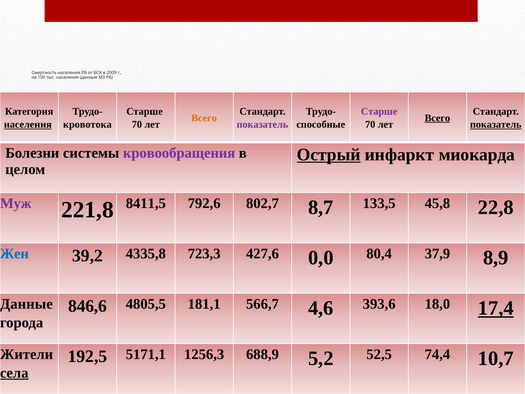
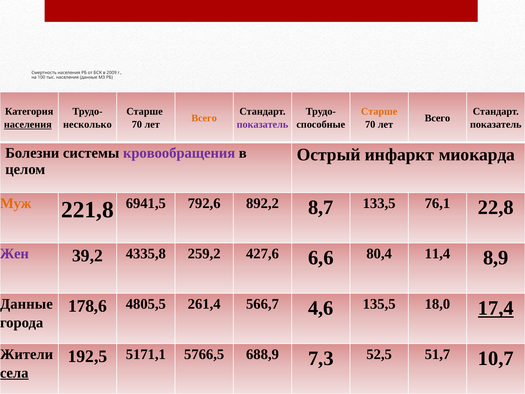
Старше colour: purple -> orange (379, 111)
Всего underline: present -> none (437, 118)
кровотока: кровотока -> несколько (87, 124)
показатель underline: present -> none (496, 124)
Острый underline: present -> none (329, 155)
Муж colour: purple -> orange (16, 203)
8411,5: 8411,5 -> 6941,5 (146, 203)
802,7: 802,7 -> 892,2 (262, 203)
45,8: 45,8 -> 76,1 (437, 203)
Жен colour: blue -> purple (14, 253)
723,3: 723,3 -> 259,2 (204, 253)
0,0: 0,0 -> 6,6 (321, 258)
37,9: 37,9 -> 11,4 (437, 253)
846,6: 846,6 -> 178,6 (88, 306)
181,1: 181,1 -> 261,4 (204, 304)
393,6: 393,6 -> 135,5 (379, 304)
1256,3: 1256,3 -> 5766,5 (204, 354)
5,2: 5,2 -> 7,3 (321, 358)
74,4: 74,4 -> 51,7 (437, 354)
